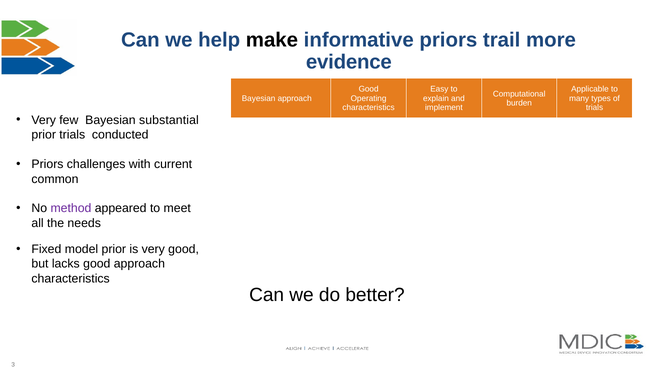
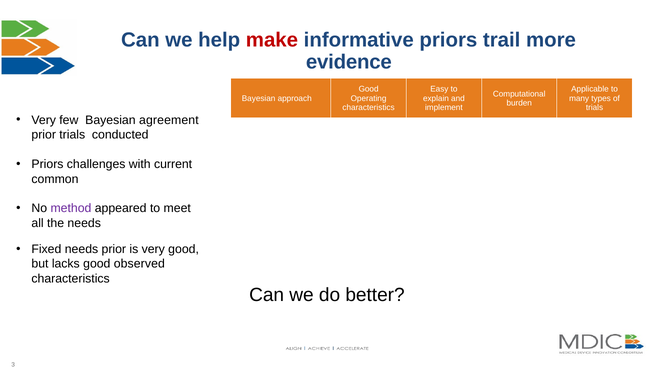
make colour: black -> red (272, 40)
substantial: substantial -> agreement (169, 120)
Fixed model: model -> needs (81, 249)
good approach: approach -> observed (139, 264)
